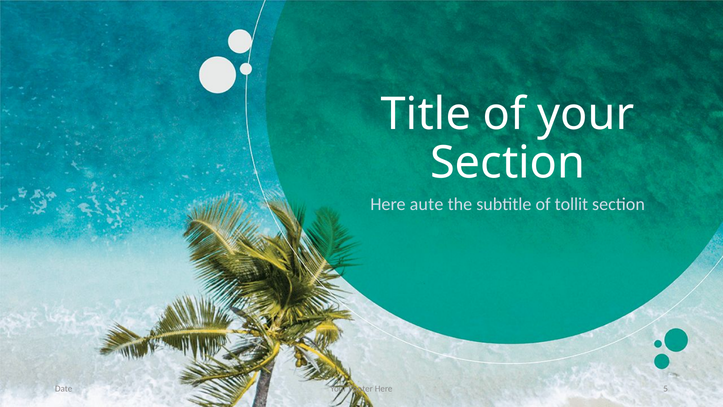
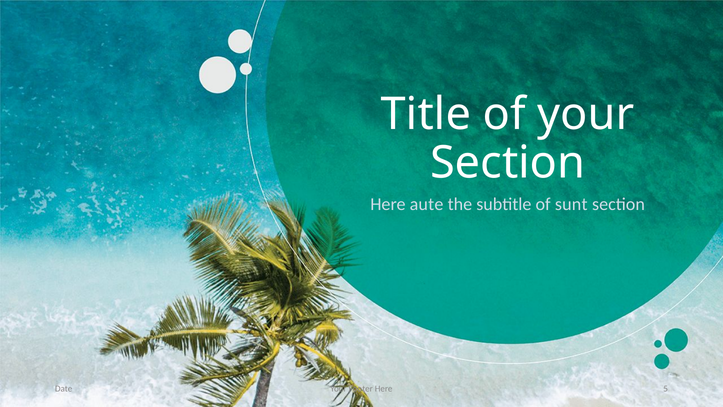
tollit: tollit -> sunt (571, 204)
